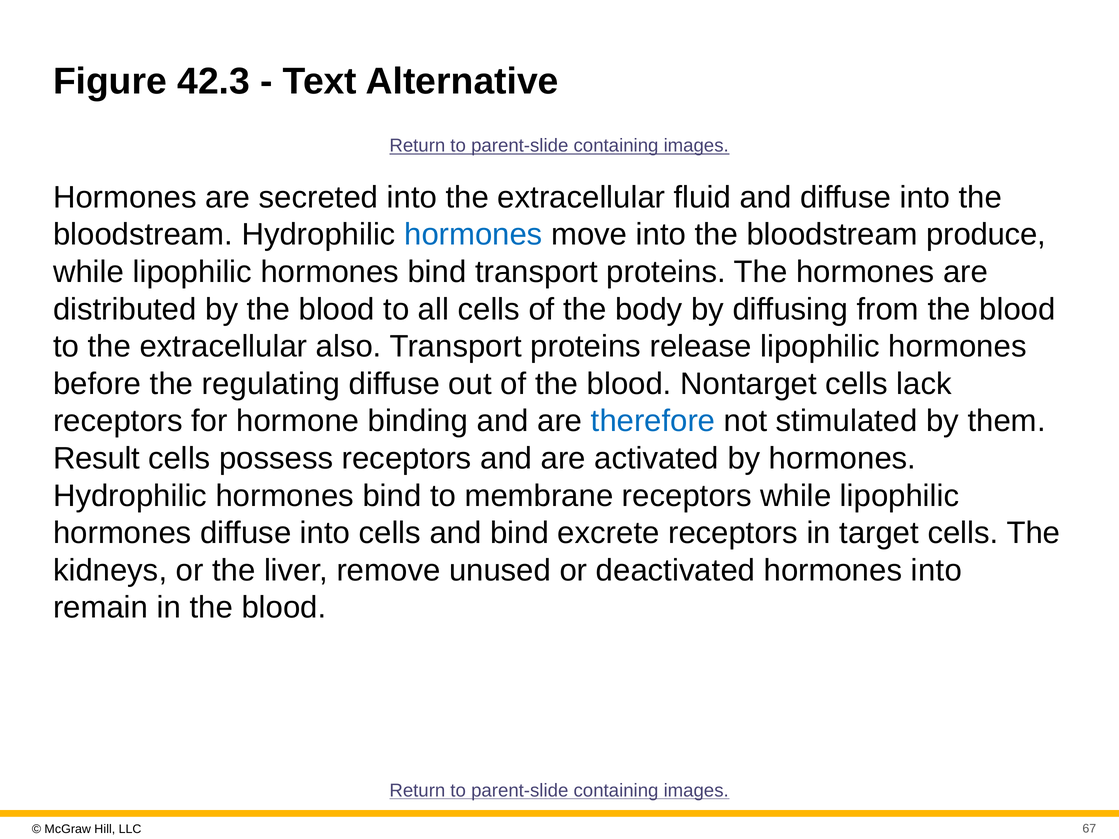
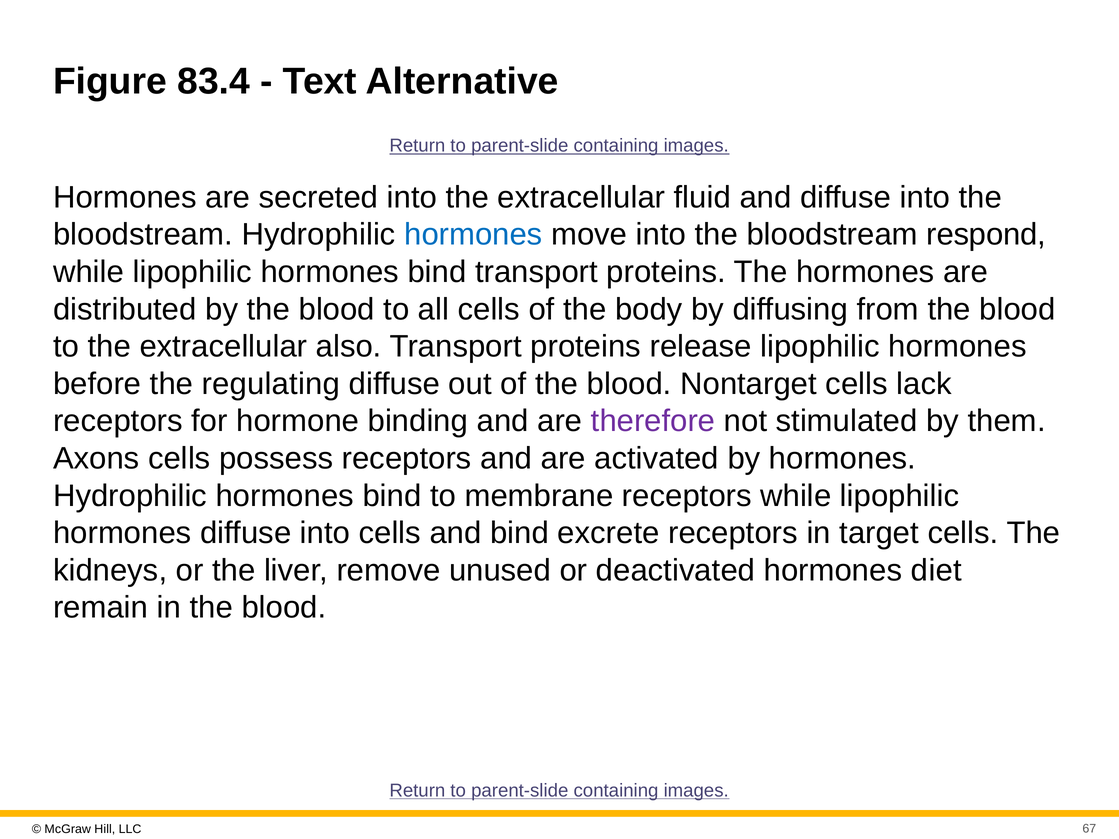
42.3: 42.3 -> 83.4 (214, 81)
produce: produce -> respond (986, 235)
therefore colour: blue -> purple (653, 421)
Result: Result -> Axons (96, 459)
hormones into: into -> diet (936, 571)
